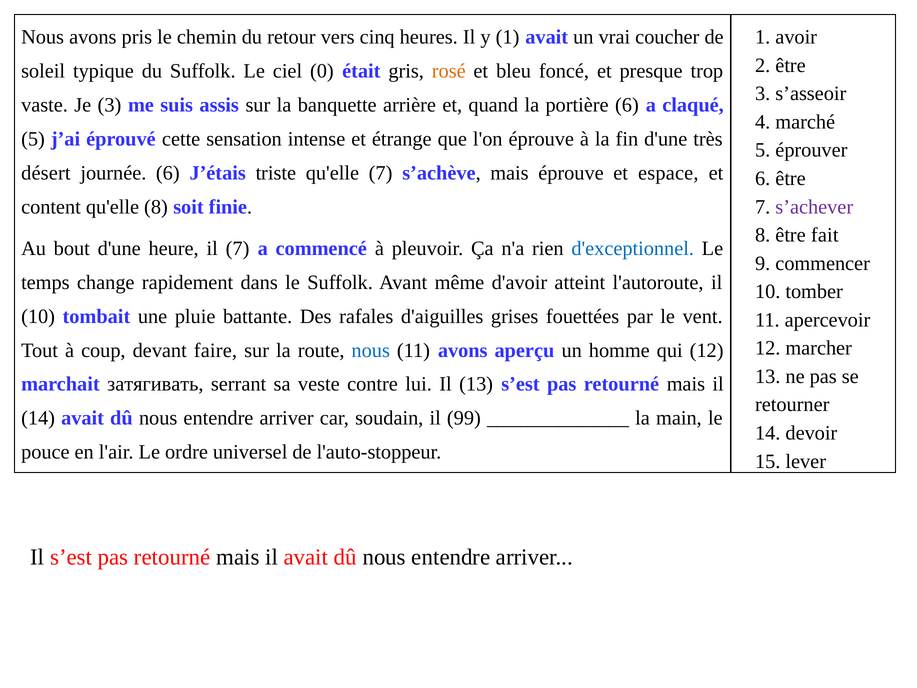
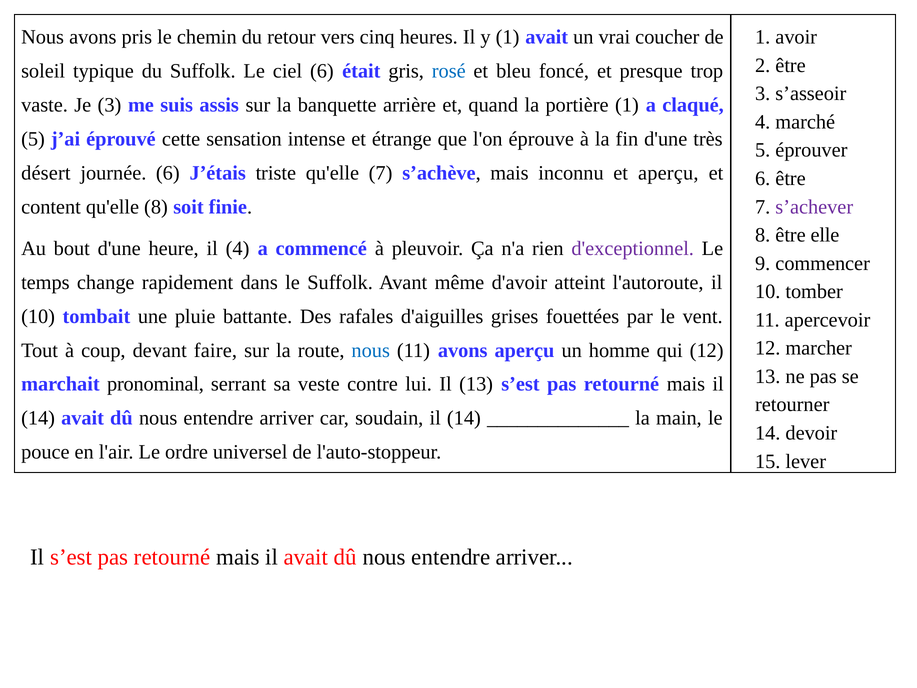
ciel 0: 0 -> 6 (322, 71)
rosé colour: orange -> blue (449, 71)
portière 6: 6 -> 1 (627, 105)
mais éprouve: éprouve -> inconnu (571, 173)
et espace: espace -> aperçu (668, 173)
fait: fait -> elle (825, 235)
il 7: 7 -> 4 (238, 248)
d'exceptionnel colour: blue -> purple (633, 248)
затягивать: затягивать -> pronominal (155, 384)
soudain il 99: 99 -> 14 (464, 418)
